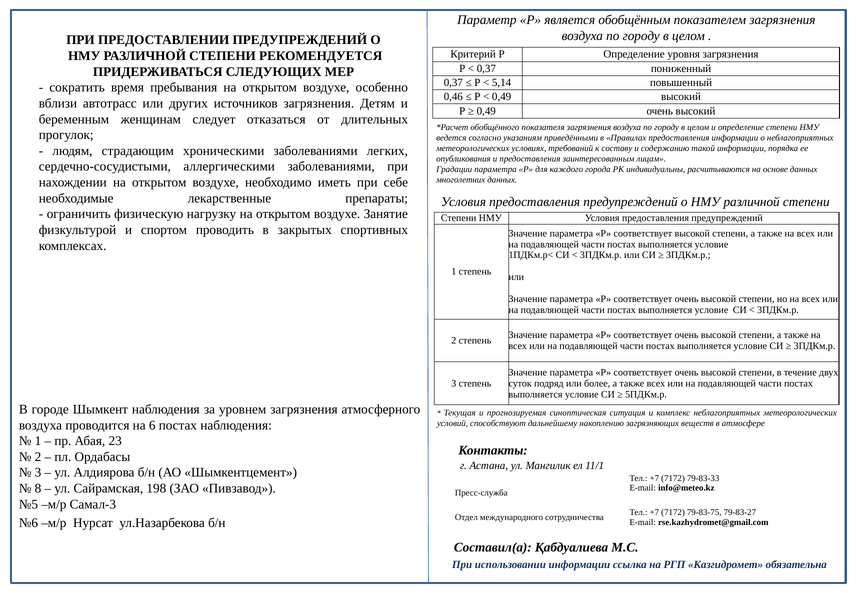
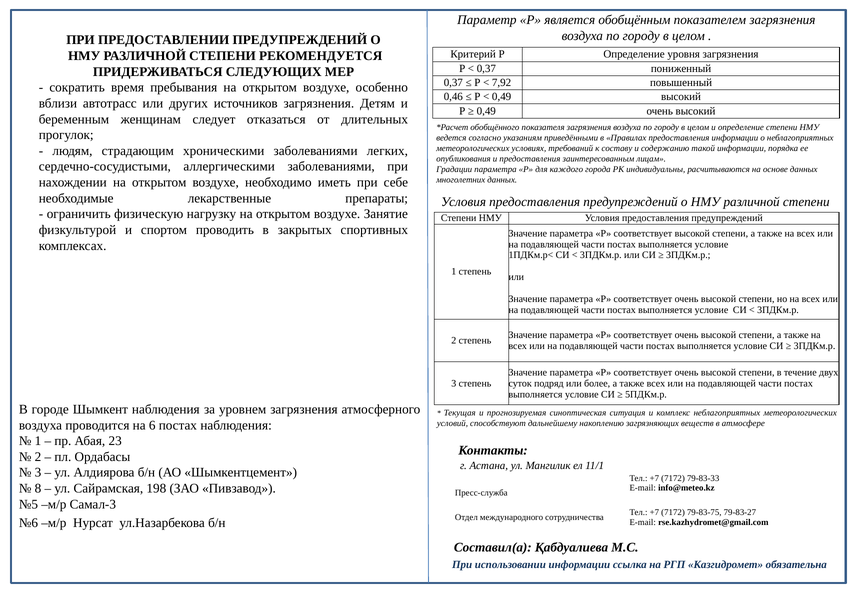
5,14: 5,14 -> 7,92 (502, 83)
